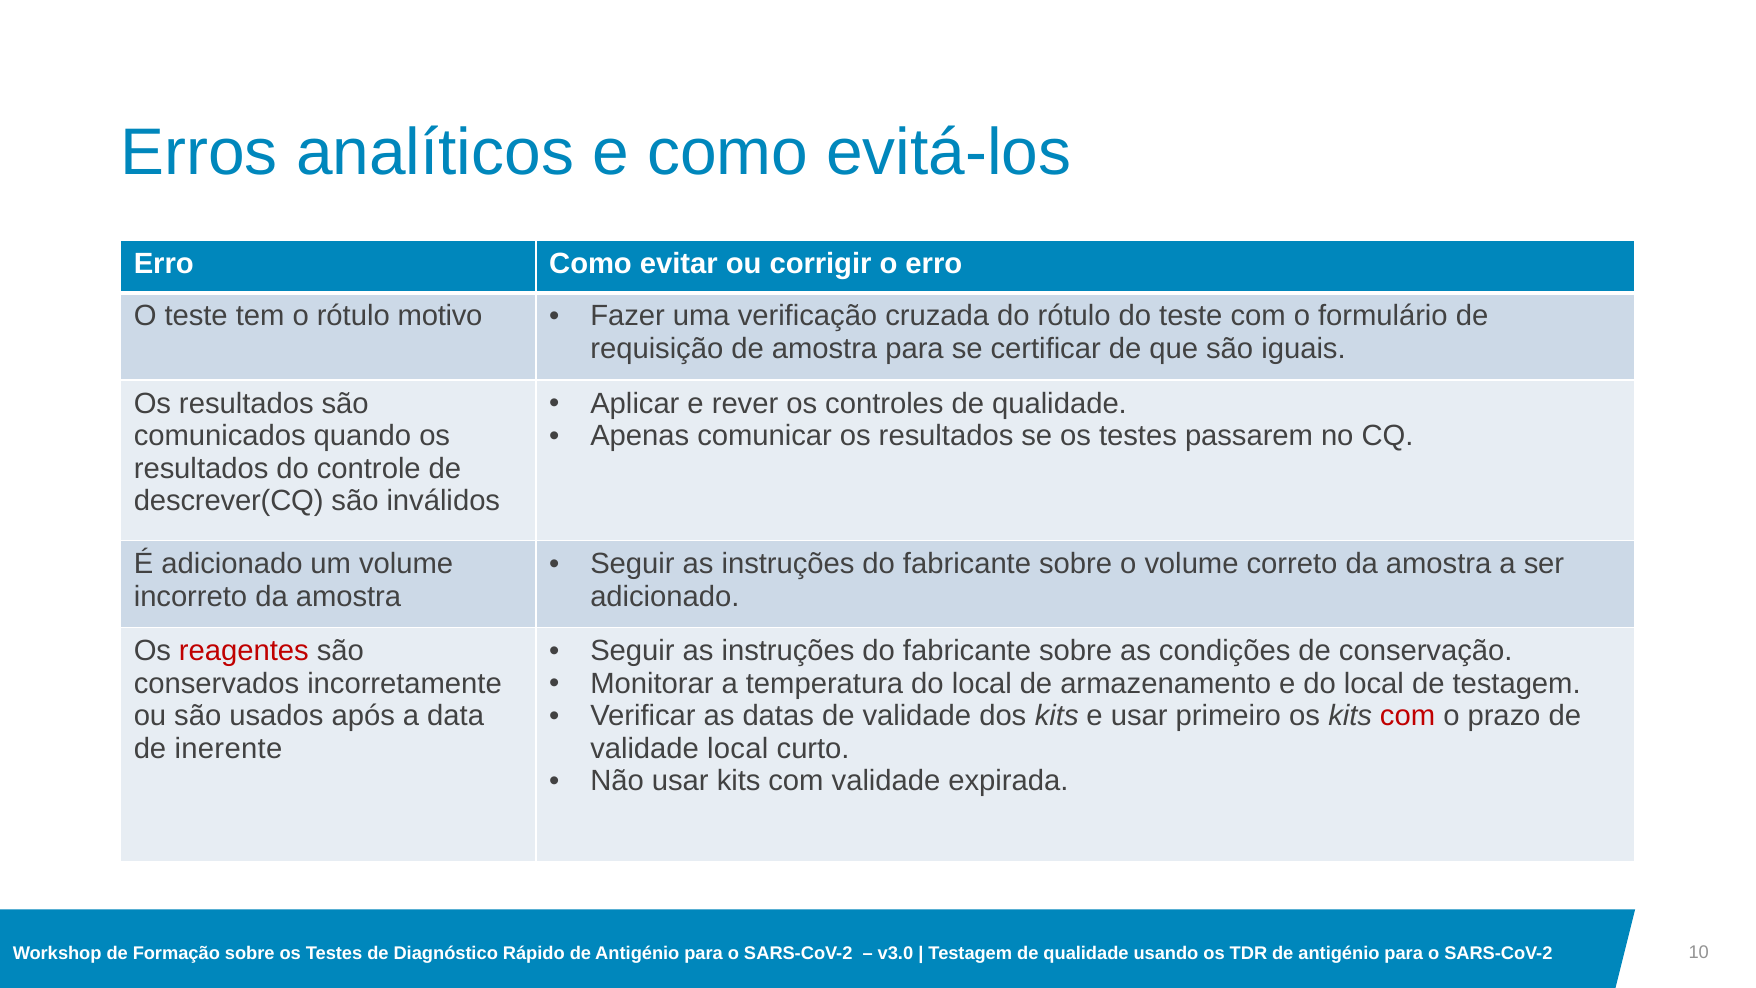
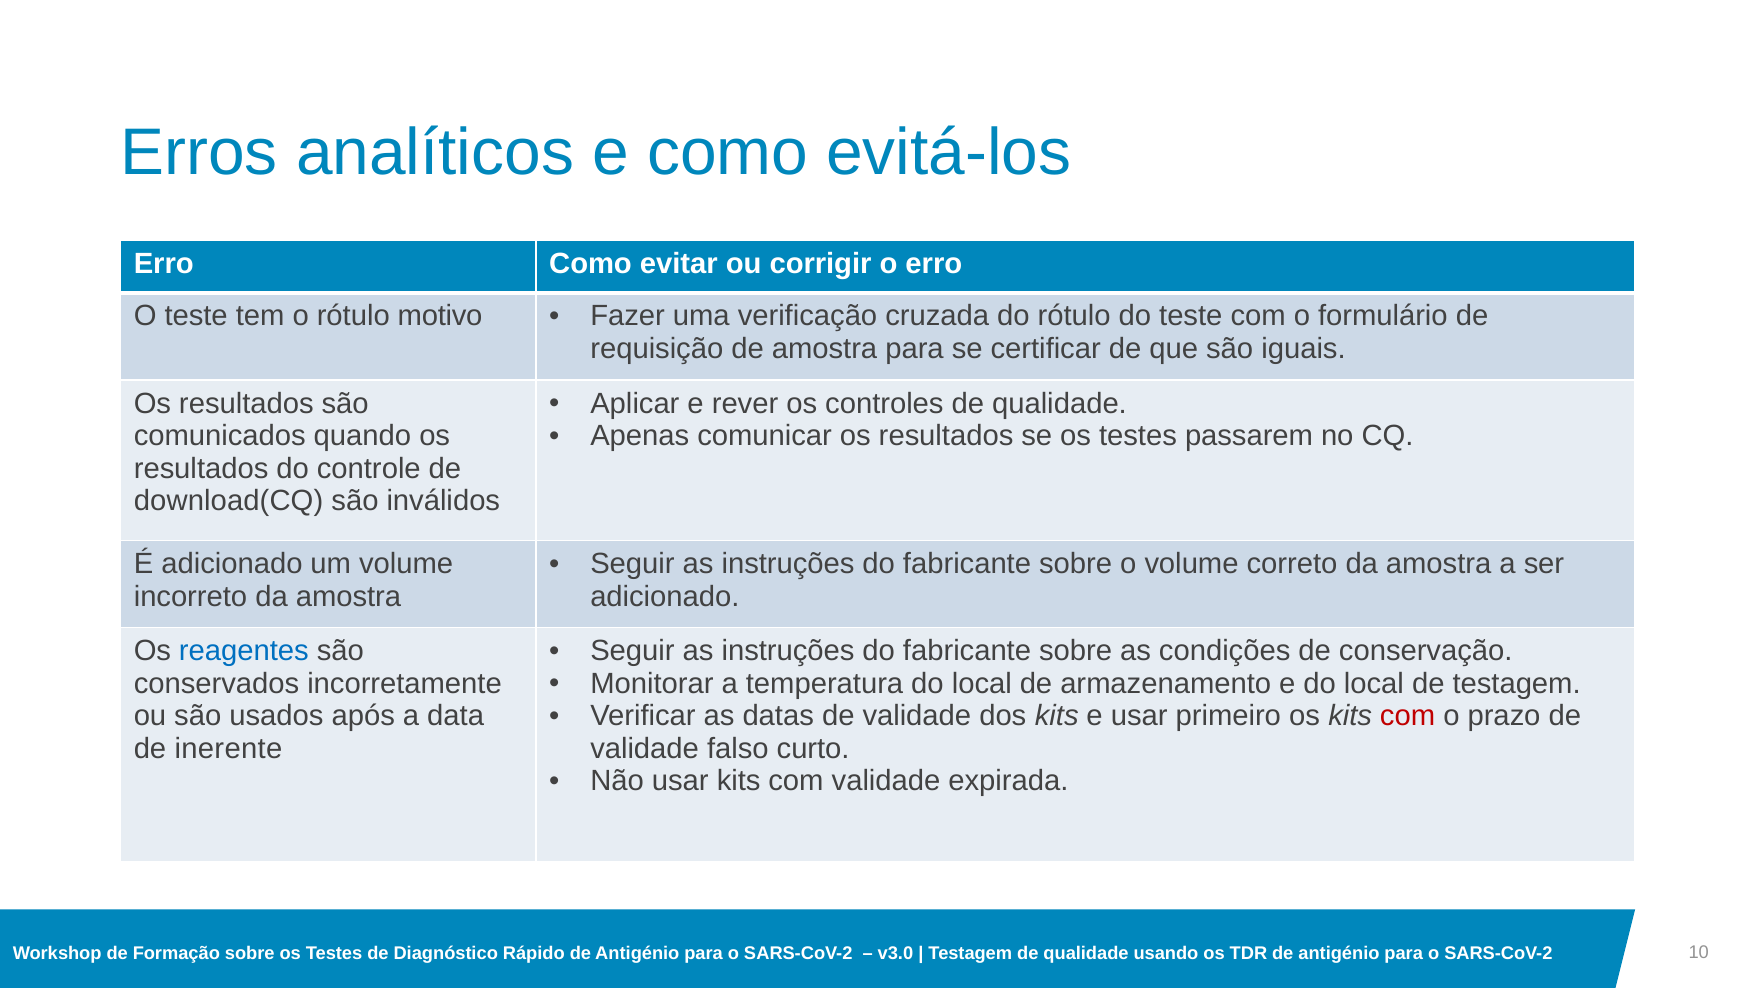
descrever(CQ: descrever(CQ -> download(CQ (229, 501)
reagentes colour: red -> blue (244, 651)
validade local: local -> falso (738, 748)
